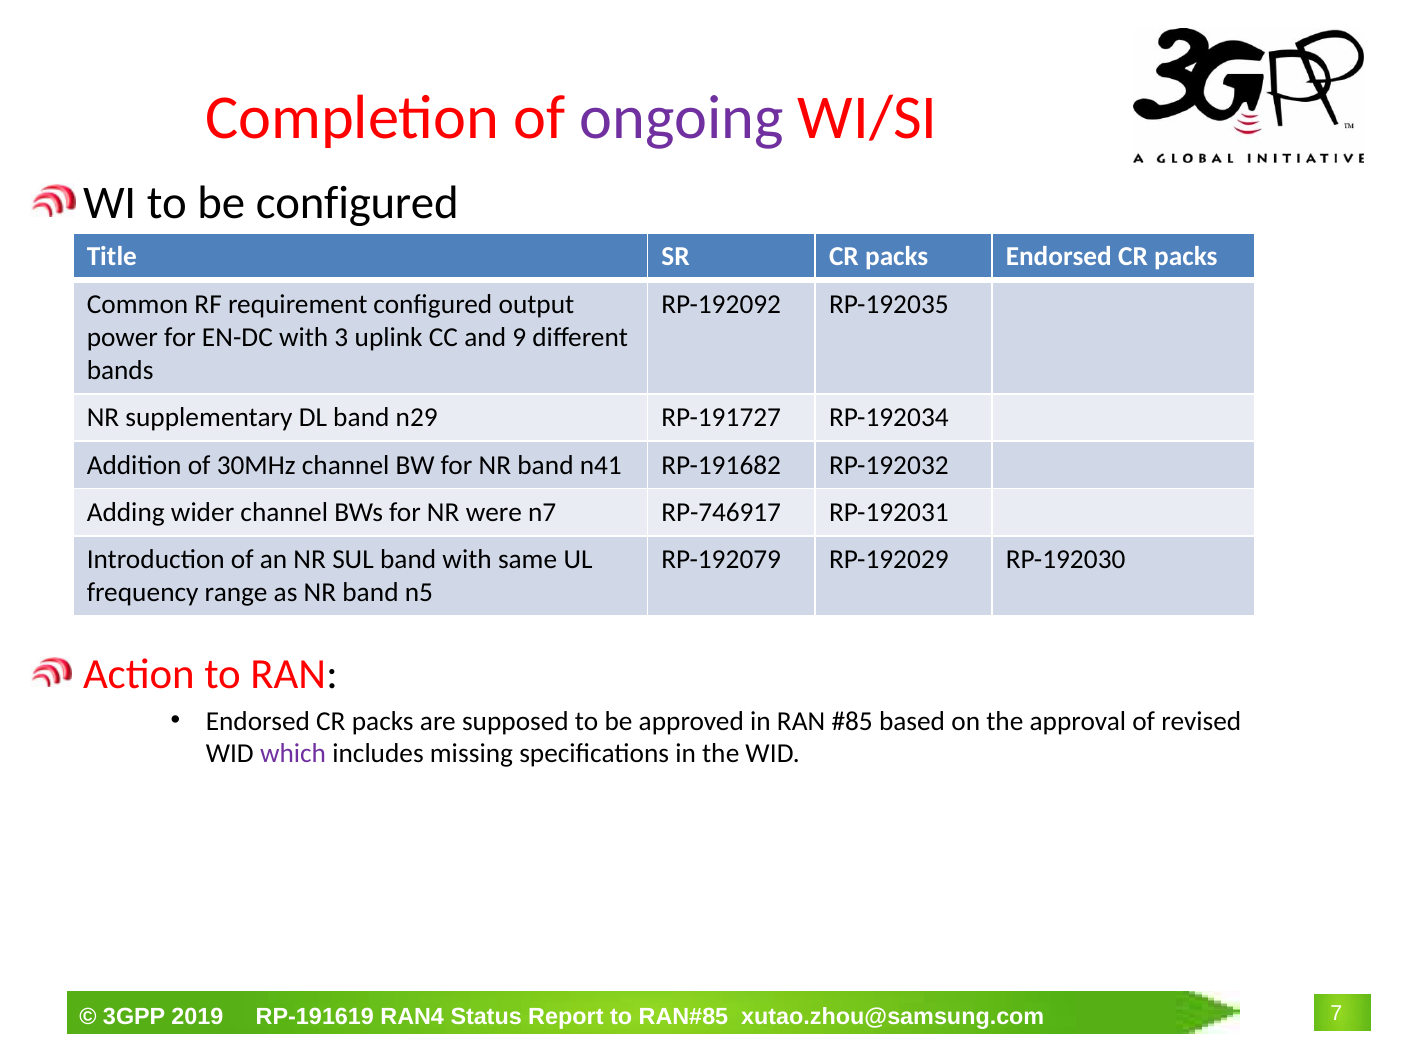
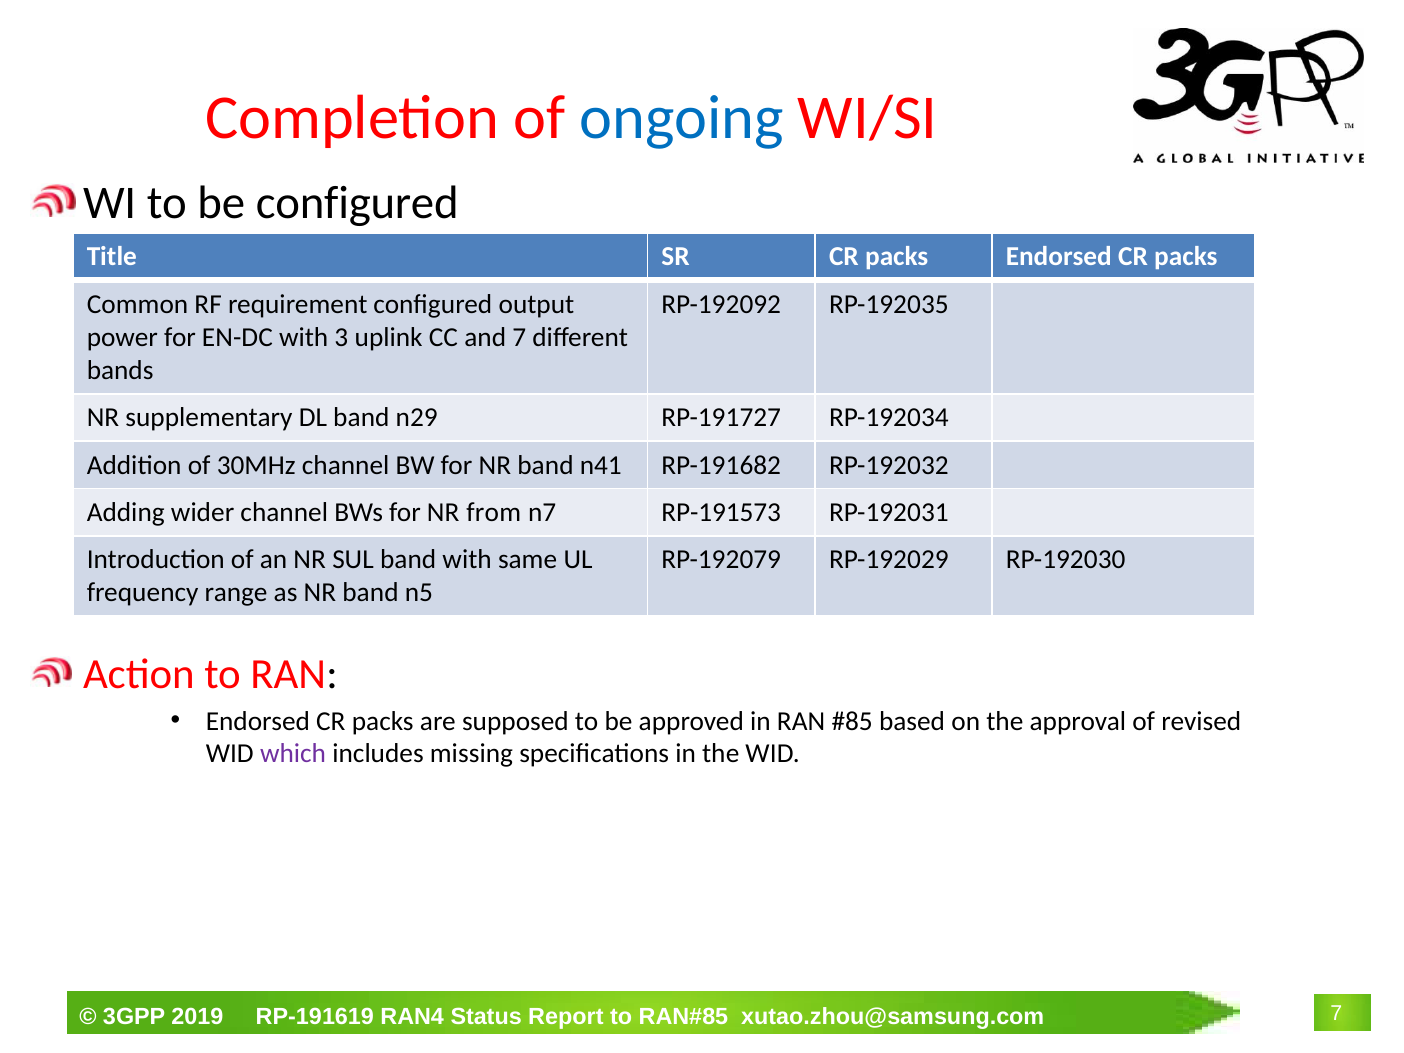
ongoing colour: purple -> blue (682, 118)
and 9: 9 -> 7 (519, 337)
were: were -> from (494, 512)
RP-746917: RP-746917 -> RP-191573 (721, 512)
